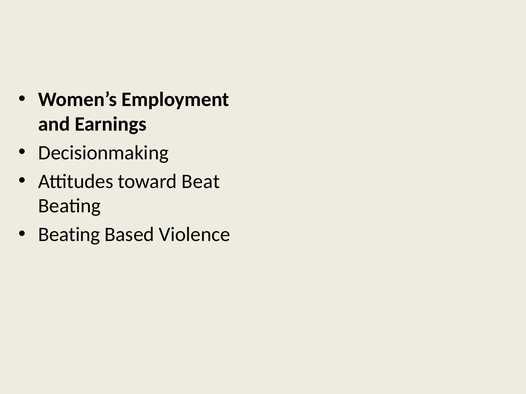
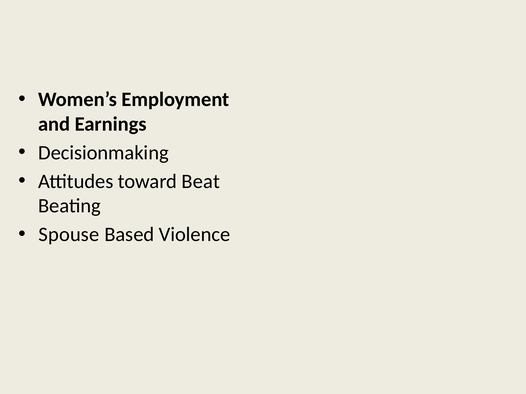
Beating: Beating -> Spouse (69, 235)
